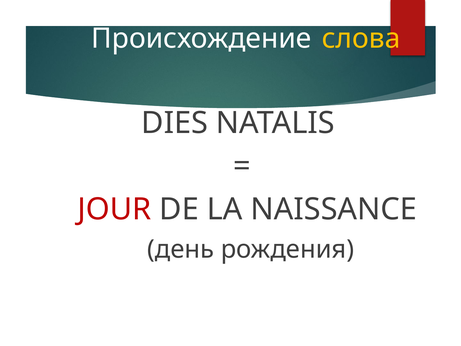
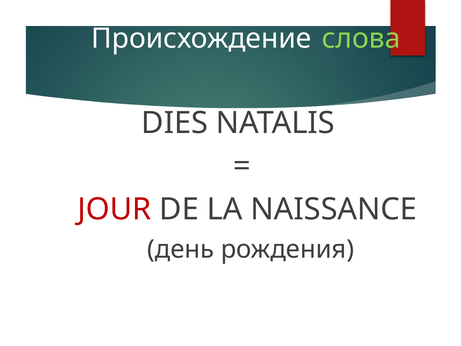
слова colour: yellow -> light green (361, 38)
